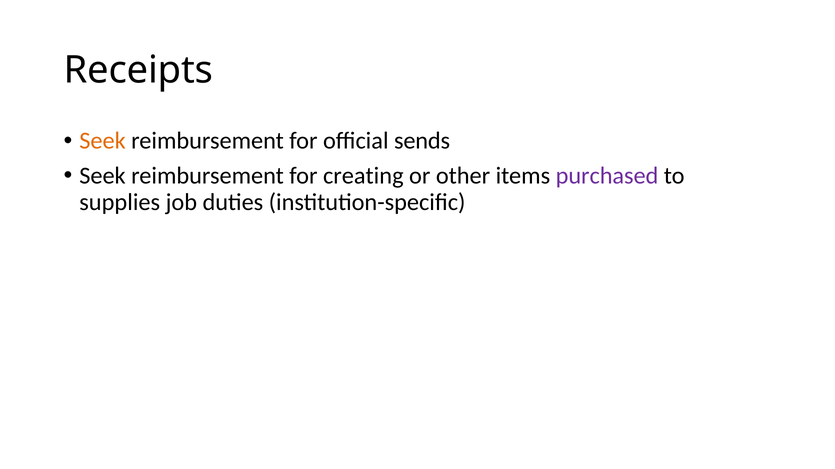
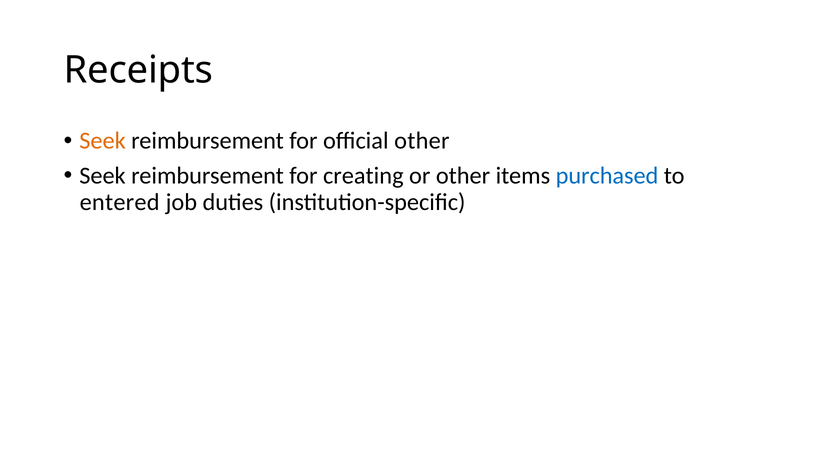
official sends: sends -> other (422, 141)
purchased colour: purple -> blue (607, 176)
supplies: supplies -> entered (120, 202)
